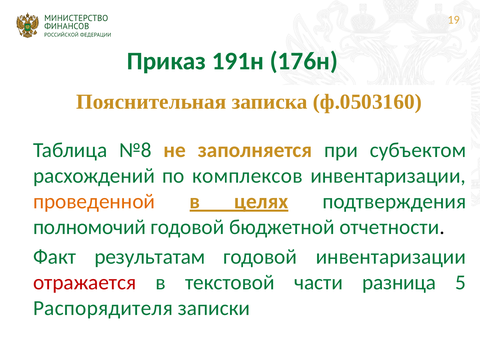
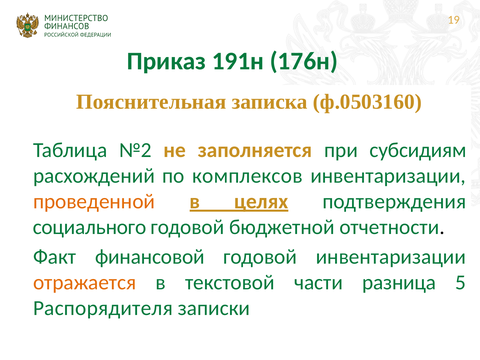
№8: №8 -> №2 (135, 150)
субъектом: субъектом -> субсидиям (418, 150)
полномочий: полномочий -> социального (90, 227)
результатам: результатам -> финансовой (150, 257)
отражается colour: red -> orange (85, 283)
